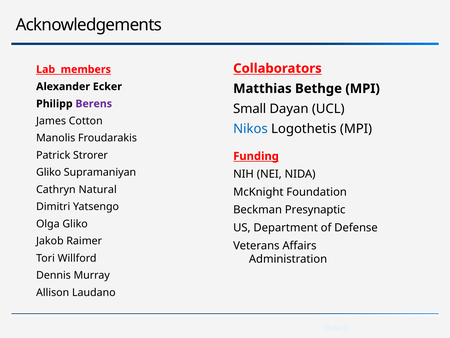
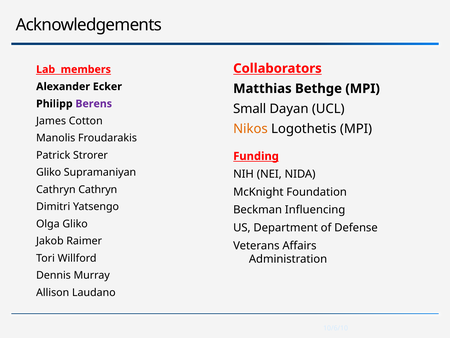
Nikos colour: blue -> orange (250, 129)
Cathryn Natural: Natural -> Cathryn (98, 189)
Presynaptic: Presynaptic -> Influencing (315, 210)
